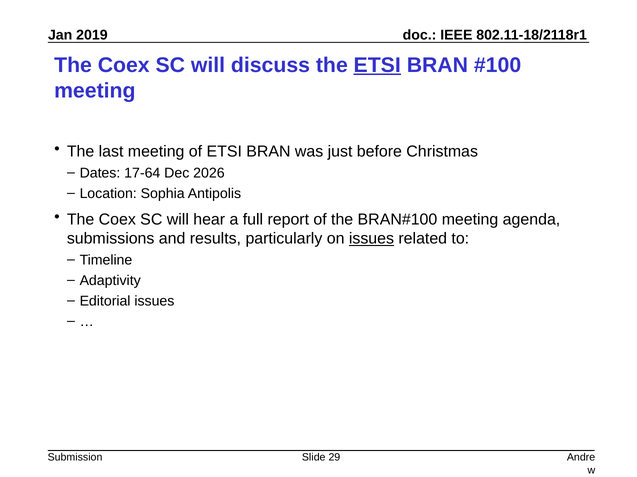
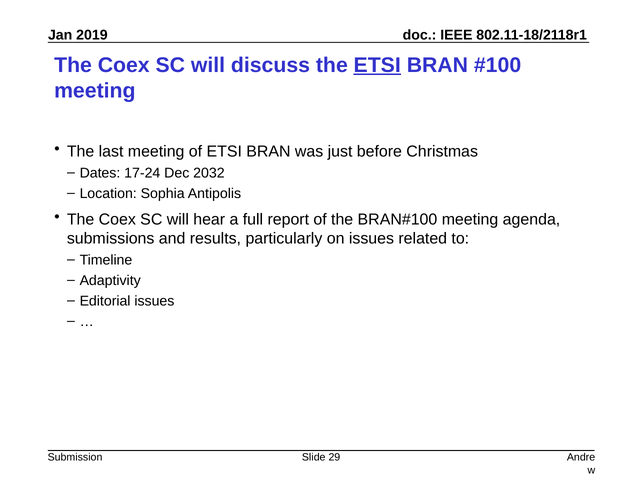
17-64: 17-64 -> 17-24 (142, 173)
2026: 2026 -> 2032 (209, 173)
issues underline: present -> none (371, 239)
